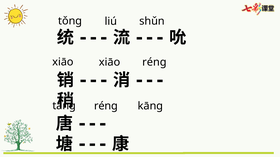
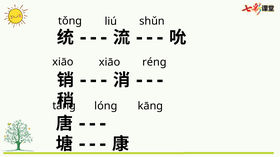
réng: réng -> lóng (106, 106)
